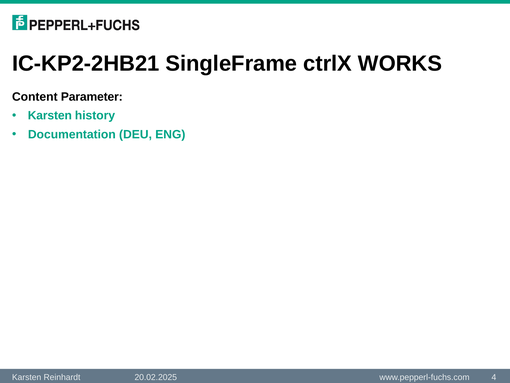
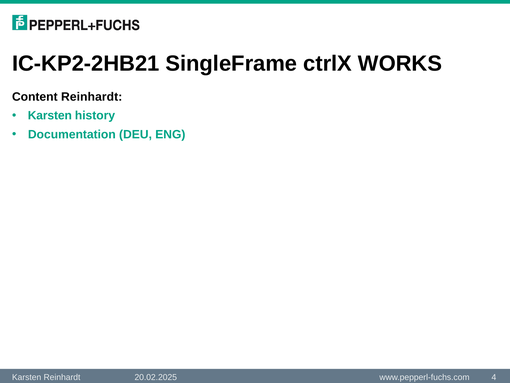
Content Parameter: Parameter -> Reinhardt (92, 97)
